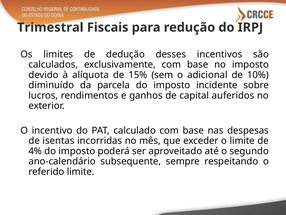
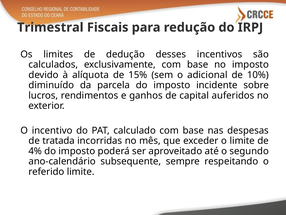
isentas: isentas -> tratada (59, 140)
